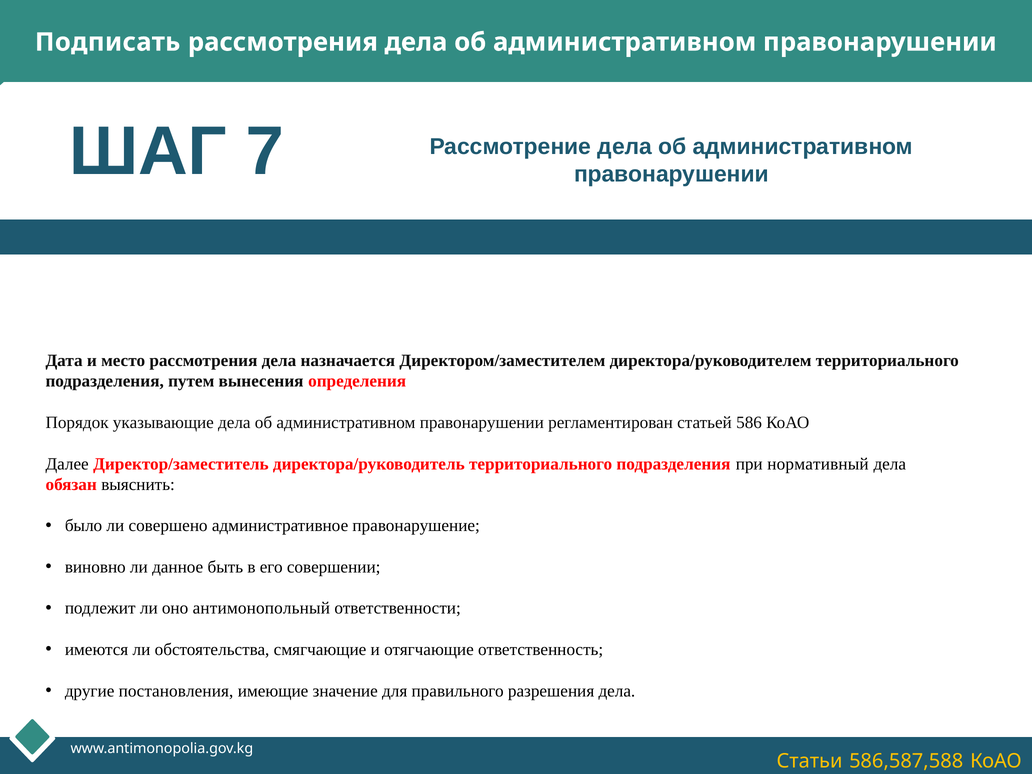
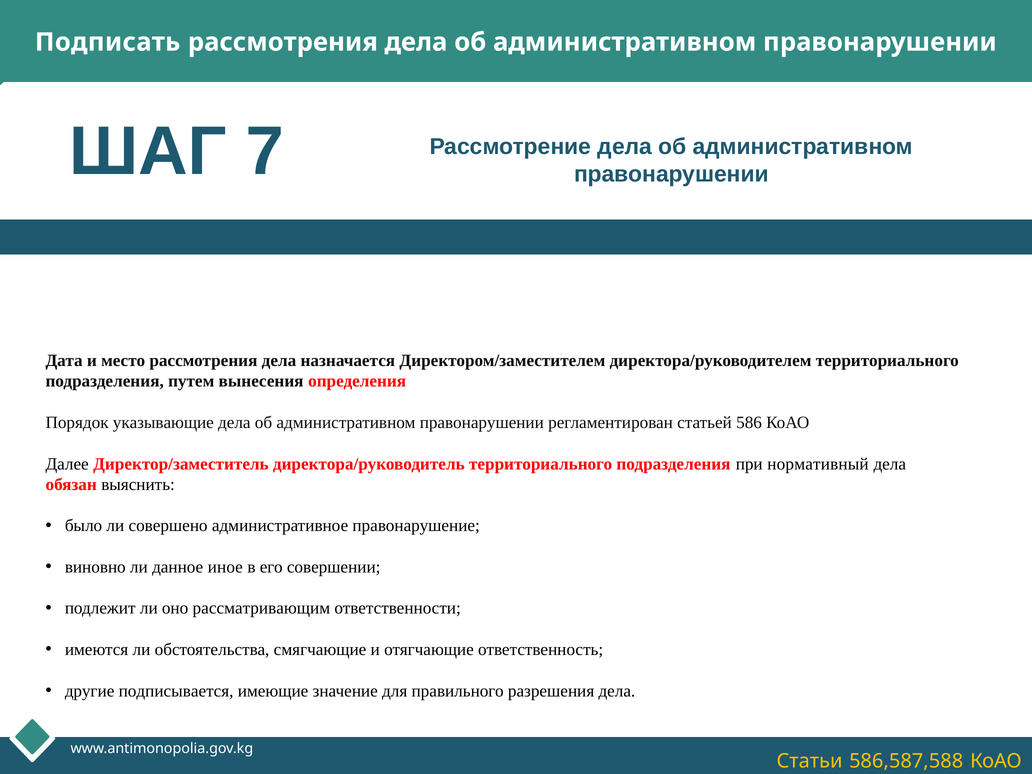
быть: быть -> иное (225, 567)
антимонопольный: антимонопольный -> рассматривающим (261, 608)
постановления: постановления -> подписывается (176, 691)
